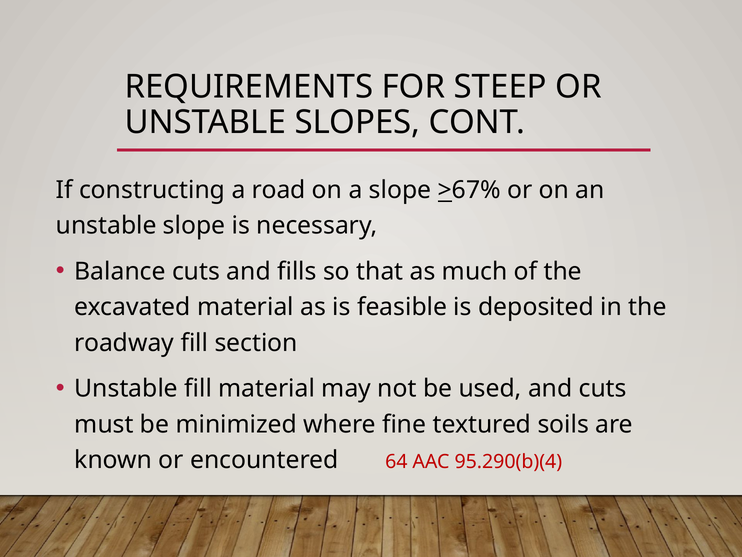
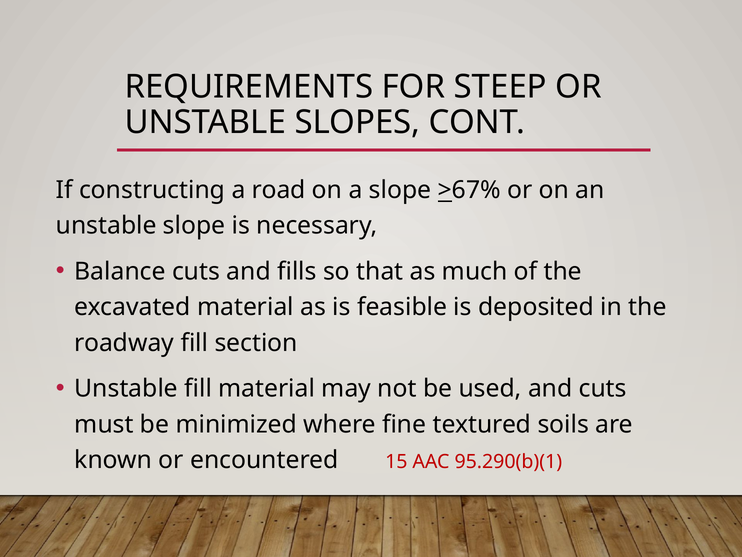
64: 64 -> 15 (396, 461)
95.290(b)(4: 95.290(b)(4 -> 95.290(b)(1 (508, 461)
